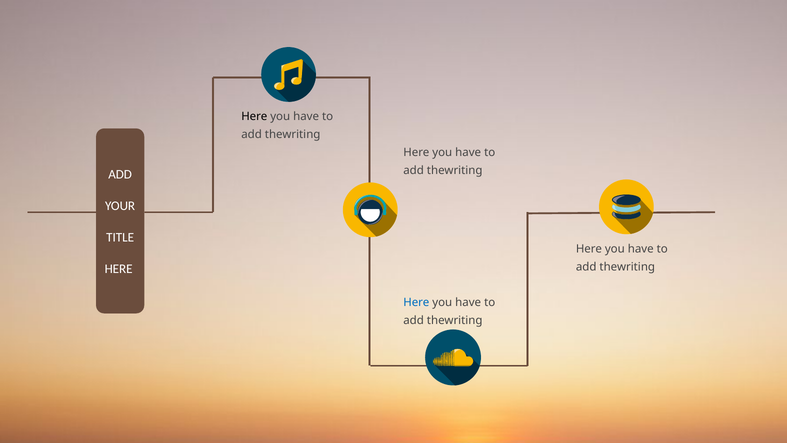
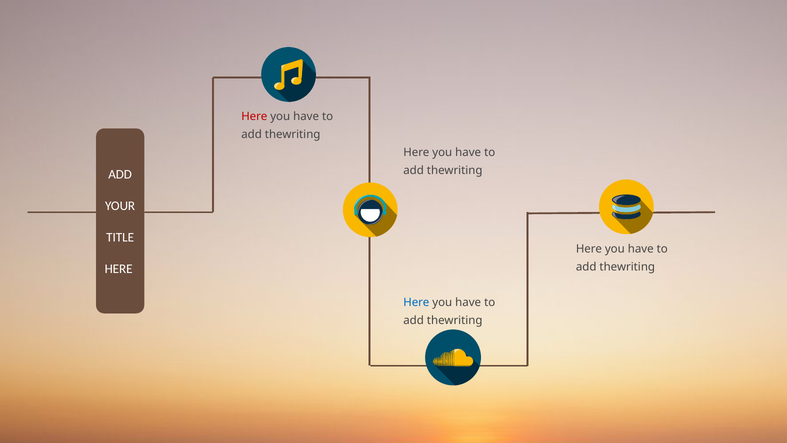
Here colour: black -> red (254, 116)
